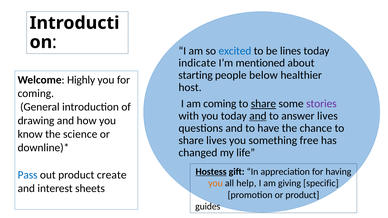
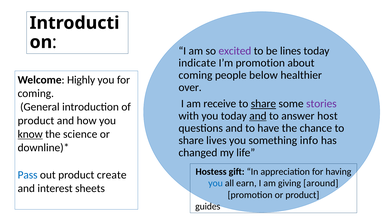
excited colour: blue -> purple (235, 51)
I’m mentioned: mentioned -> promotion (260, 63)
starting: starting -> coming (195, 75)
host: host -> over (190, 88)
am coming: coming -> receive (220, 104)
answer lives: lives -> host (327, 116)
drawing: drawing -> product (36, 121)
know underline: none -> present (30, 134)
free: free -> info (309, 140)
Hostess underline: present -> none (211, 172)
you colour: orange -> blue (216, 183)
help: help -> earn (246, 183)
specific: specific -> around (321, 183)
